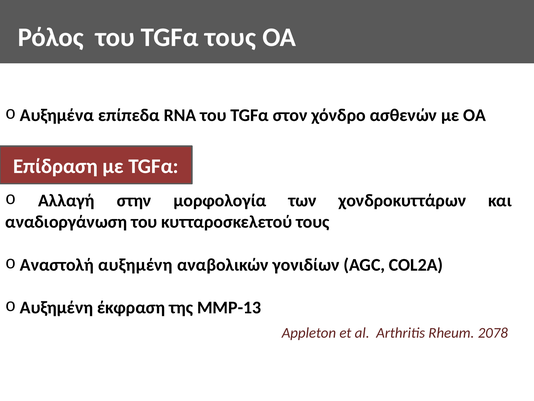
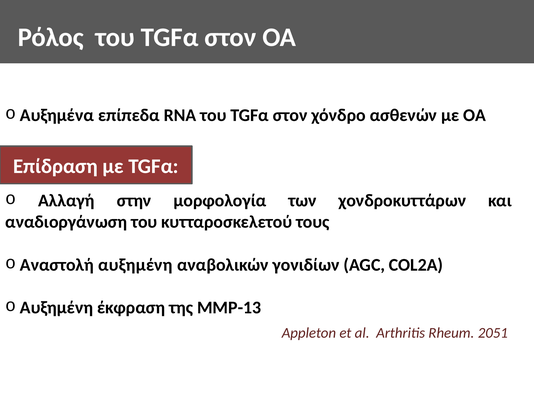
Ρόλος του TGFα τους: τους -> στον (230, 37)
2078: 2078 -> 2051 (493, 333)
